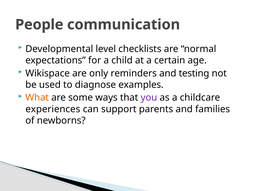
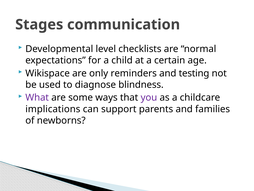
People: People -> Stages (39, 25)
examples: examples -> blindness (141, 85)
What colour: orange -> purple (37, 97)
experiences: experiences -> implications (53, 109)
